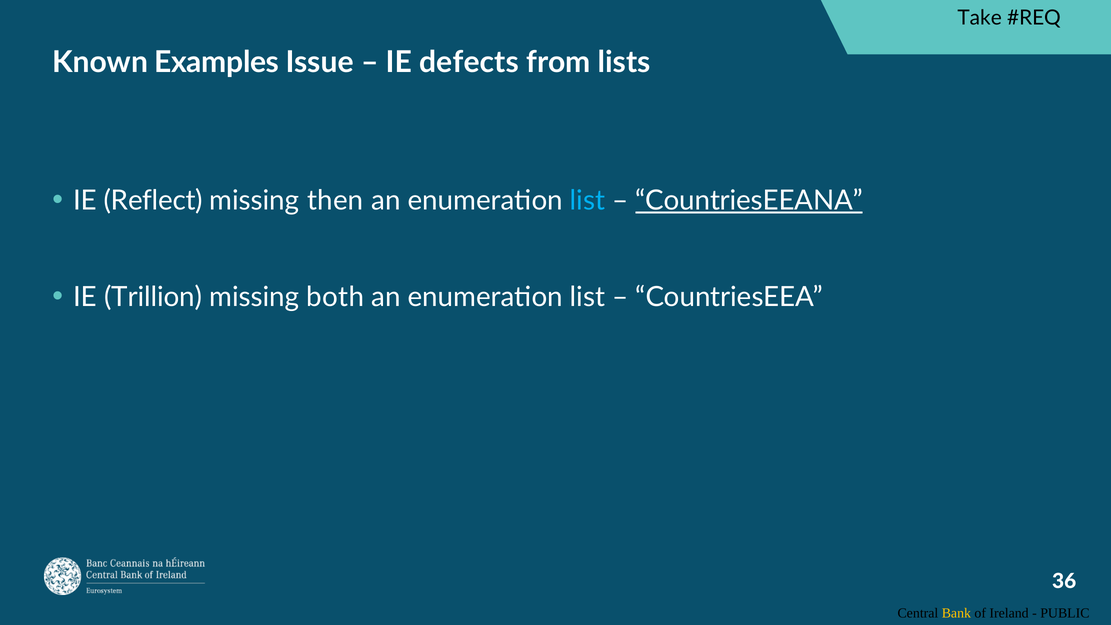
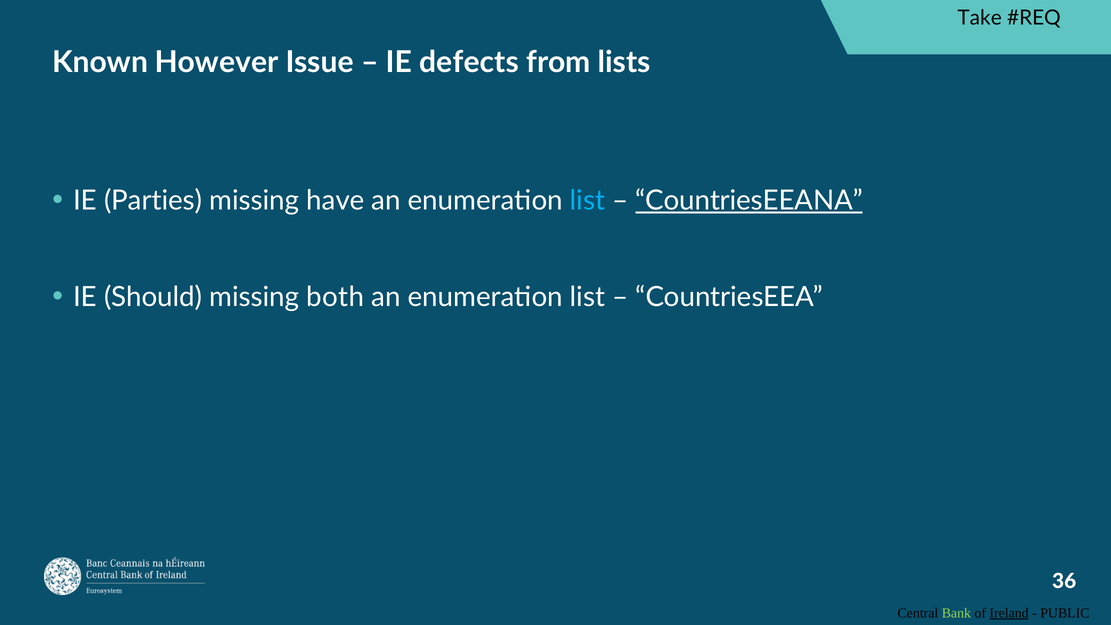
Examples: Examples -> However (216, 63)
Reflect: Reflect -> Parties (153, 200)
then: then -> have (335, 200)
Trillion: Trillion -> Should (153, 297)
Bank colour: yellow -> light green (956, 613)
Ireland underline: none -> present (1009, 613)
